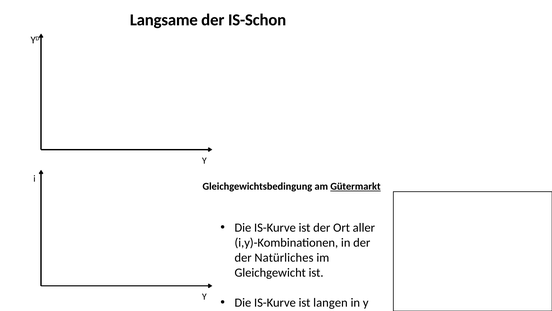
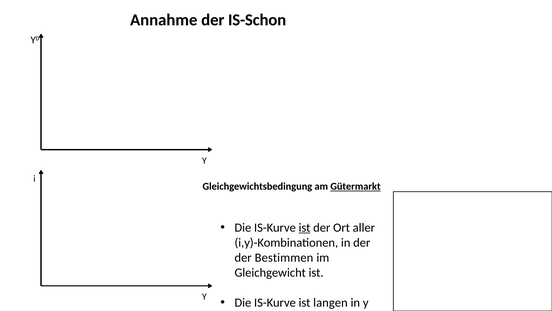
Langsame: Langsame -> Annahme (164, 20)
ist underline: none -> present (305, 227)
Natürliches: Natürliches -> Bestimmen (284, 257)
